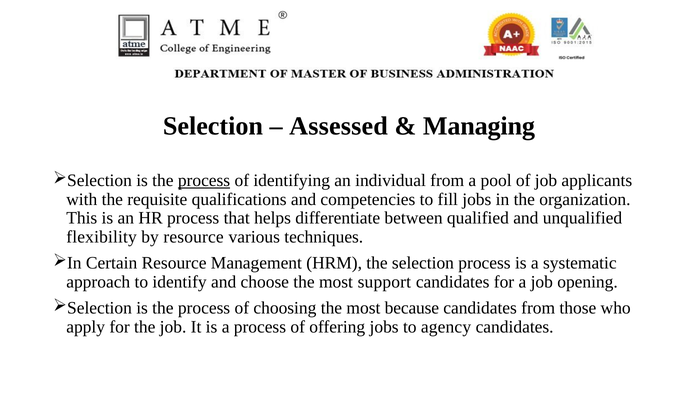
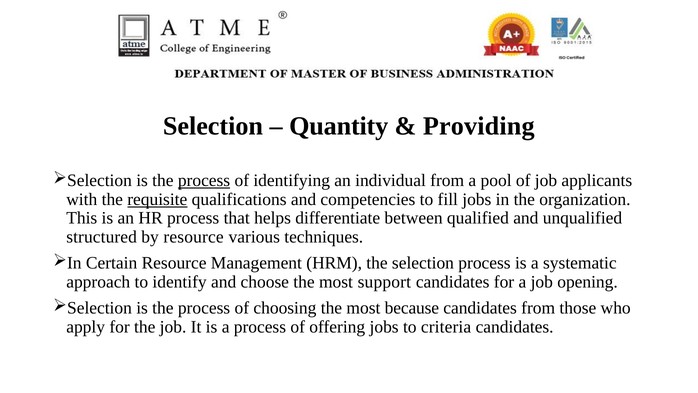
Assessed: Assessed -> Quantity (339, 126)
Managing: Managing -> Providing (479, 126)
requisite underline: none -> present (157, 199)
flexibility: flexibility -> structured (102, 237)
agency: agency -> criteria (446, 327)
